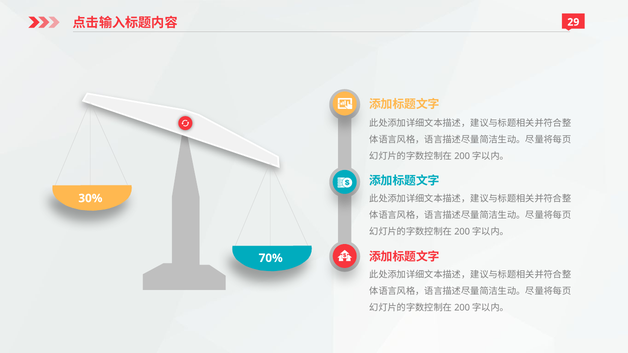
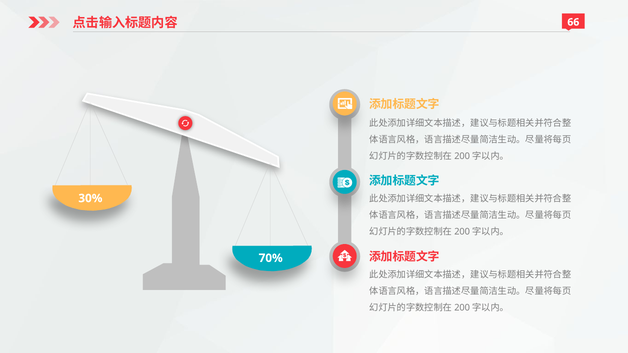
29: 29 -> 66 (573, 22)
